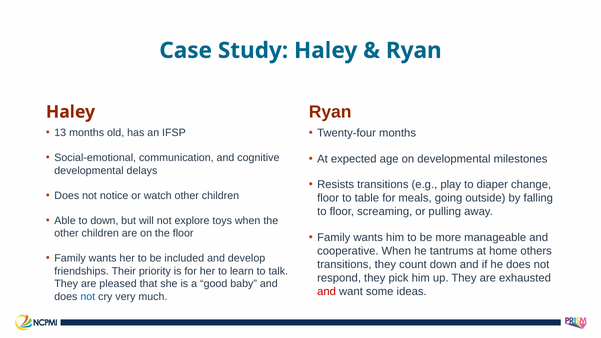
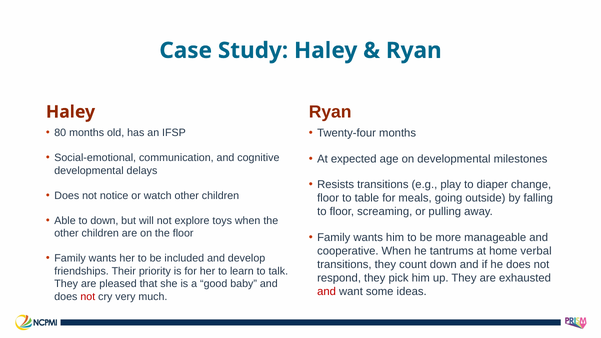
13: 13 -> 80 (60, 133)
others: others -> verbal (536, 251)
not colour: blue -> red (88, 297)
